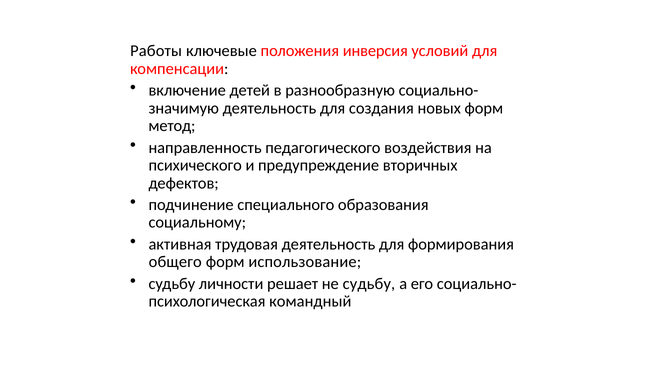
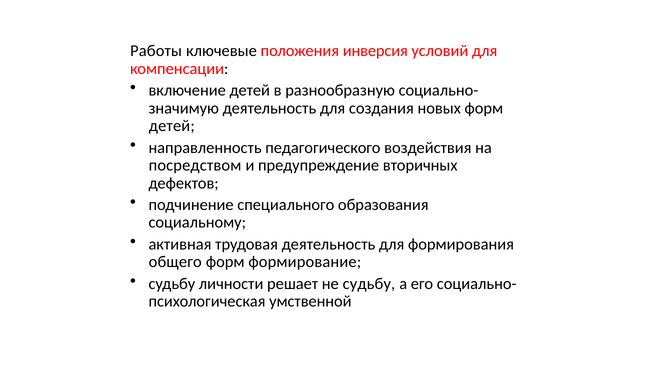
метод: метод -> детей (172, 126)
психического: психического -> посредством (195, 165)
использование: использование -> формирование (305, 262)
командный: командный -> умственной (310, 301)
